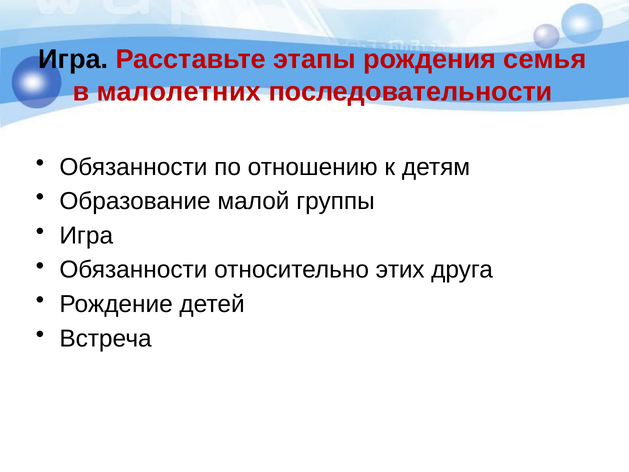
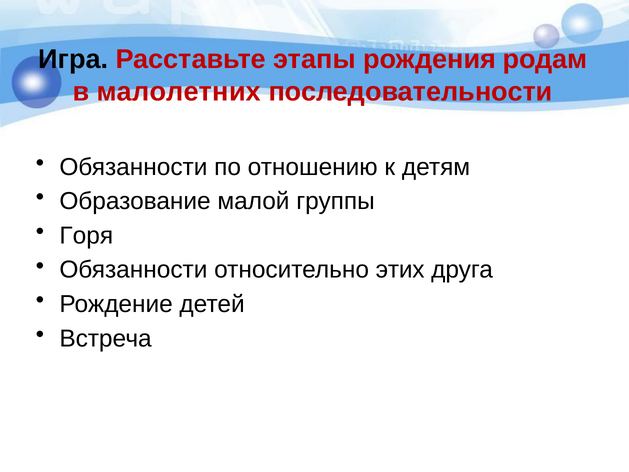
семья: семья -> родам (545, 59)
Игра: Игра -> Горя (86, 236)
